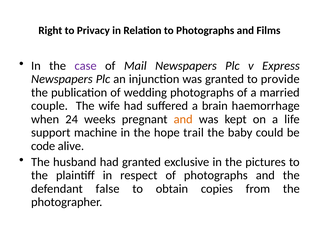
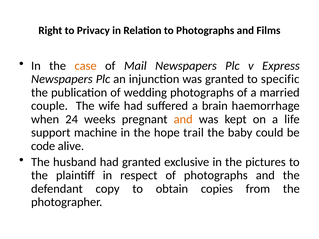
case colour: purple -> orange (86, 66)
provide: provide -> specific (280, 79)
false: false -> copy (108, 189)
